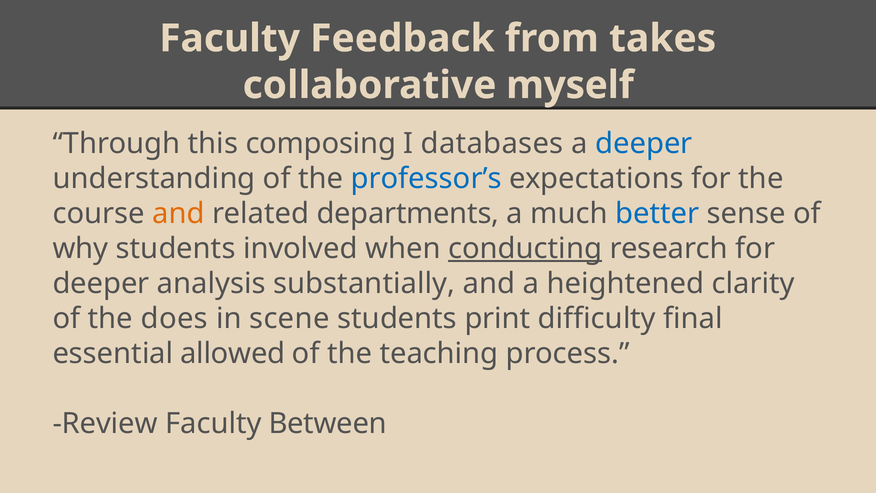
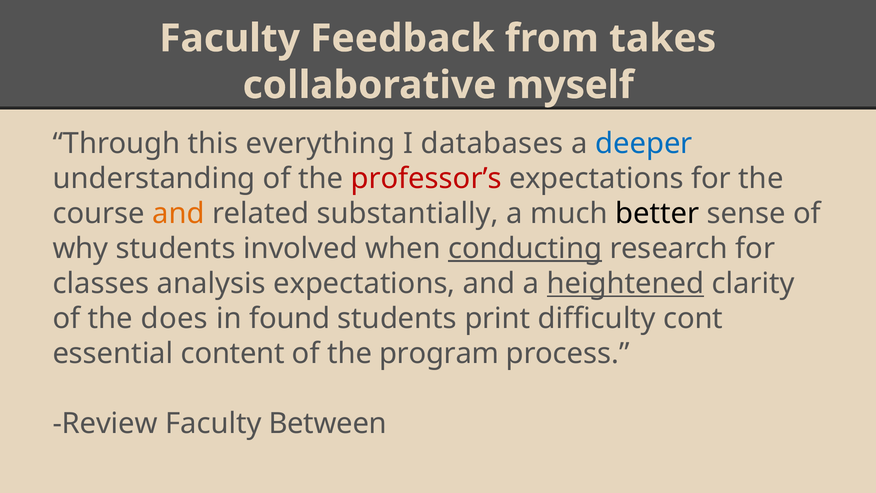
composing: composing -> everything (321, 143)
professor’s colour: blue -> red (426, 178)
departments: departments -> substantially (408, 213)
better colour: blue -> black (657, 213)
deeper: deeper -> classes (101, 283)
analysis substantially: substantially -> expectations (364, 283)
heightened underline: none -> present (625, 283)
scene: scene -> found (290, 319)
final: final -> cont (693, 319)
allowed: allowed -> content (233, 354)
teaching: teaching -> program (439, 354)
